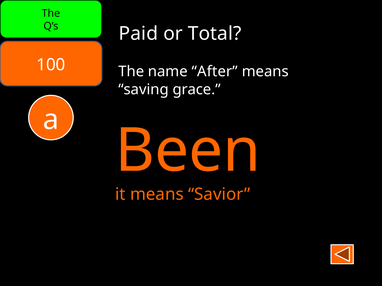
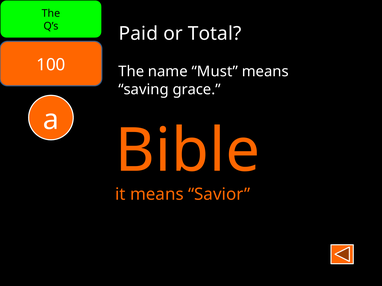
After: After -> Must (215, 72)
Been: Been -> Bible (188, 151)
